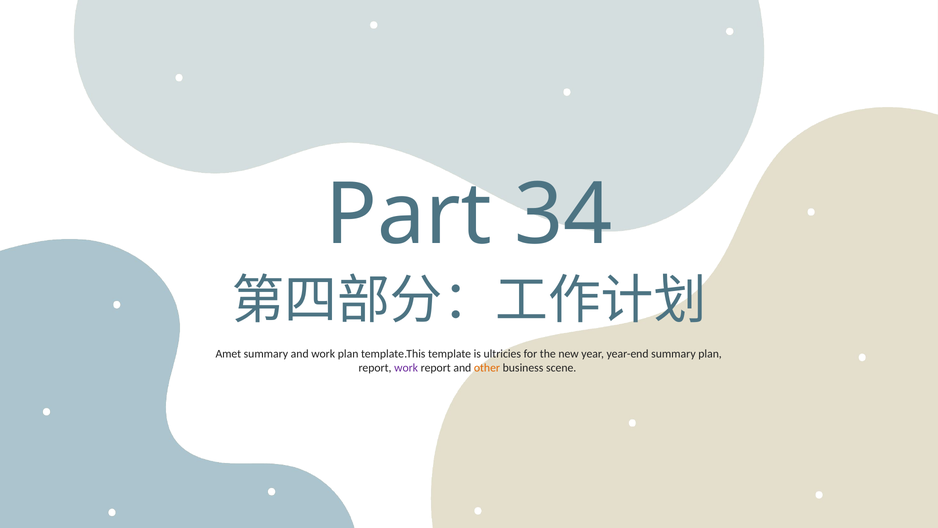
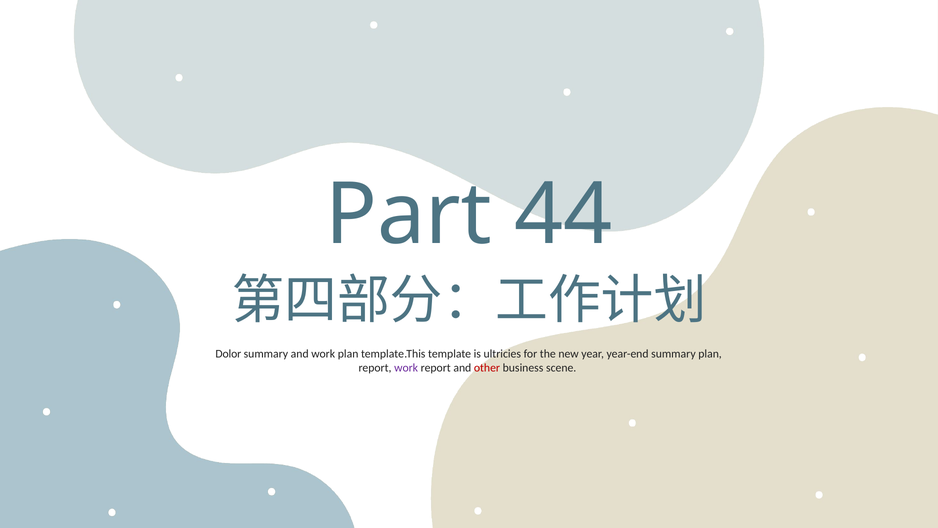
34: 34 -> 44 (563, 215)
Amet: Amet -> Dolor (228, 353)
other colour: orange -> red (487, 367)
